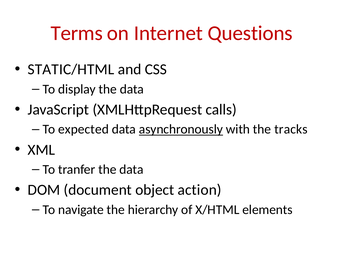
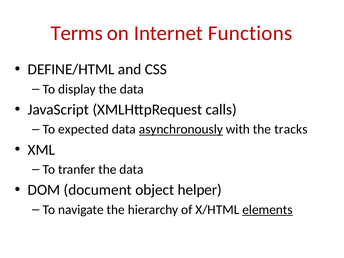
Questions: Questions -> Functions (250, 33)
STATIC/HTML: STATIC/HTML -> DEFINE/HTML (71, 69)
action: action -> helper (200, 190)
elements underline: none -> present (268, 210)
